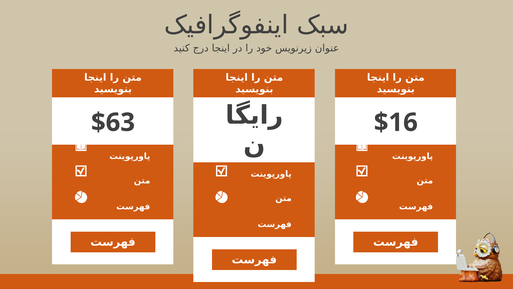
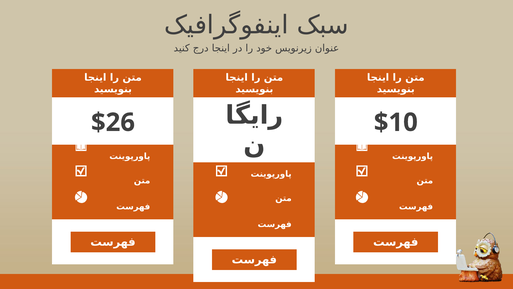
$63: $63 -> $26 (113, 122)
$16: $16 -> $10 (396, 122)
